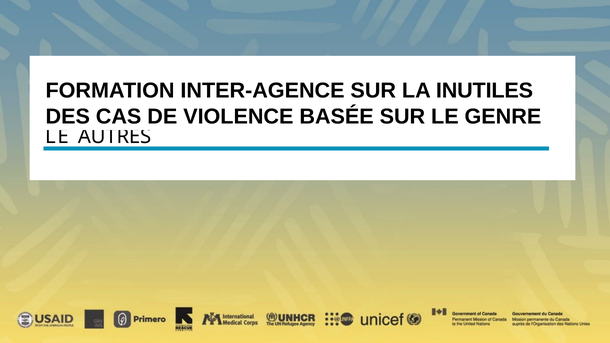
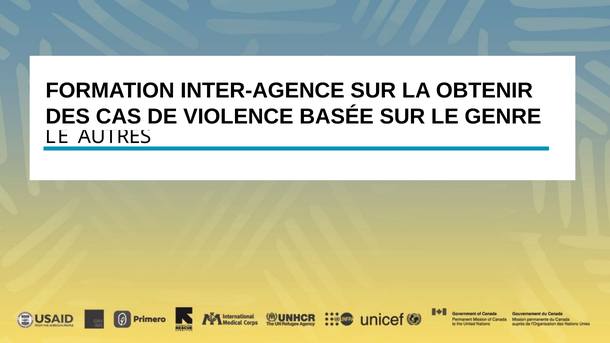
INUTILES: INUTILES -> OBTENIR (484, 91)
